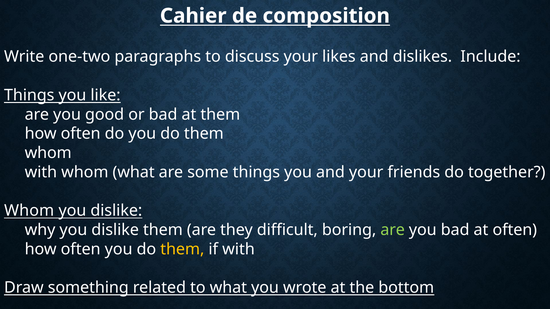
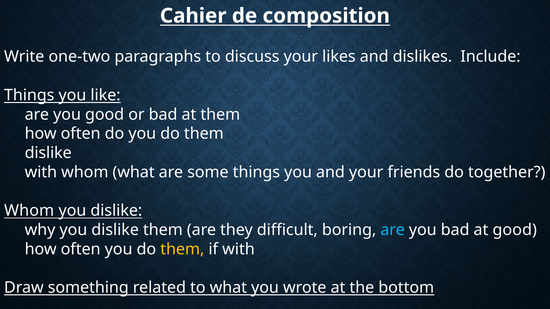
whom: whom -> dislike (48, 153)
are colour: light green -> light blue (393, 230)
at often: often -> good (515, 230)
